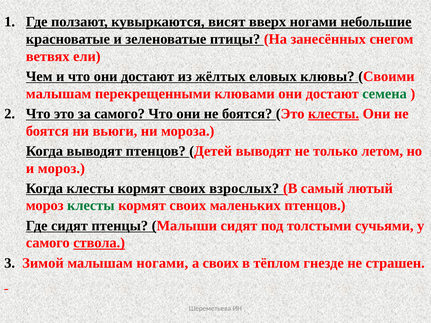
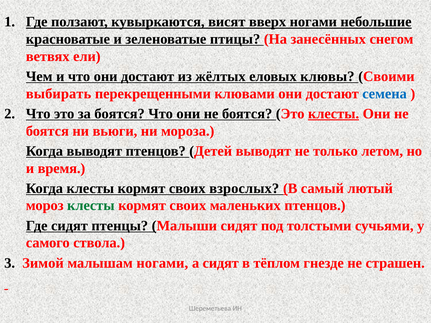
малышам: малышам -> выбирать (59, 94)
семена colour: green -> blue (385, 94)
за самого: самого -> боятся (120, 114)
и мороз: мороз -> время (61, 168)
ствола underline: present -> none (99, 243)
а своих: своих -> сидят (221, 263)
